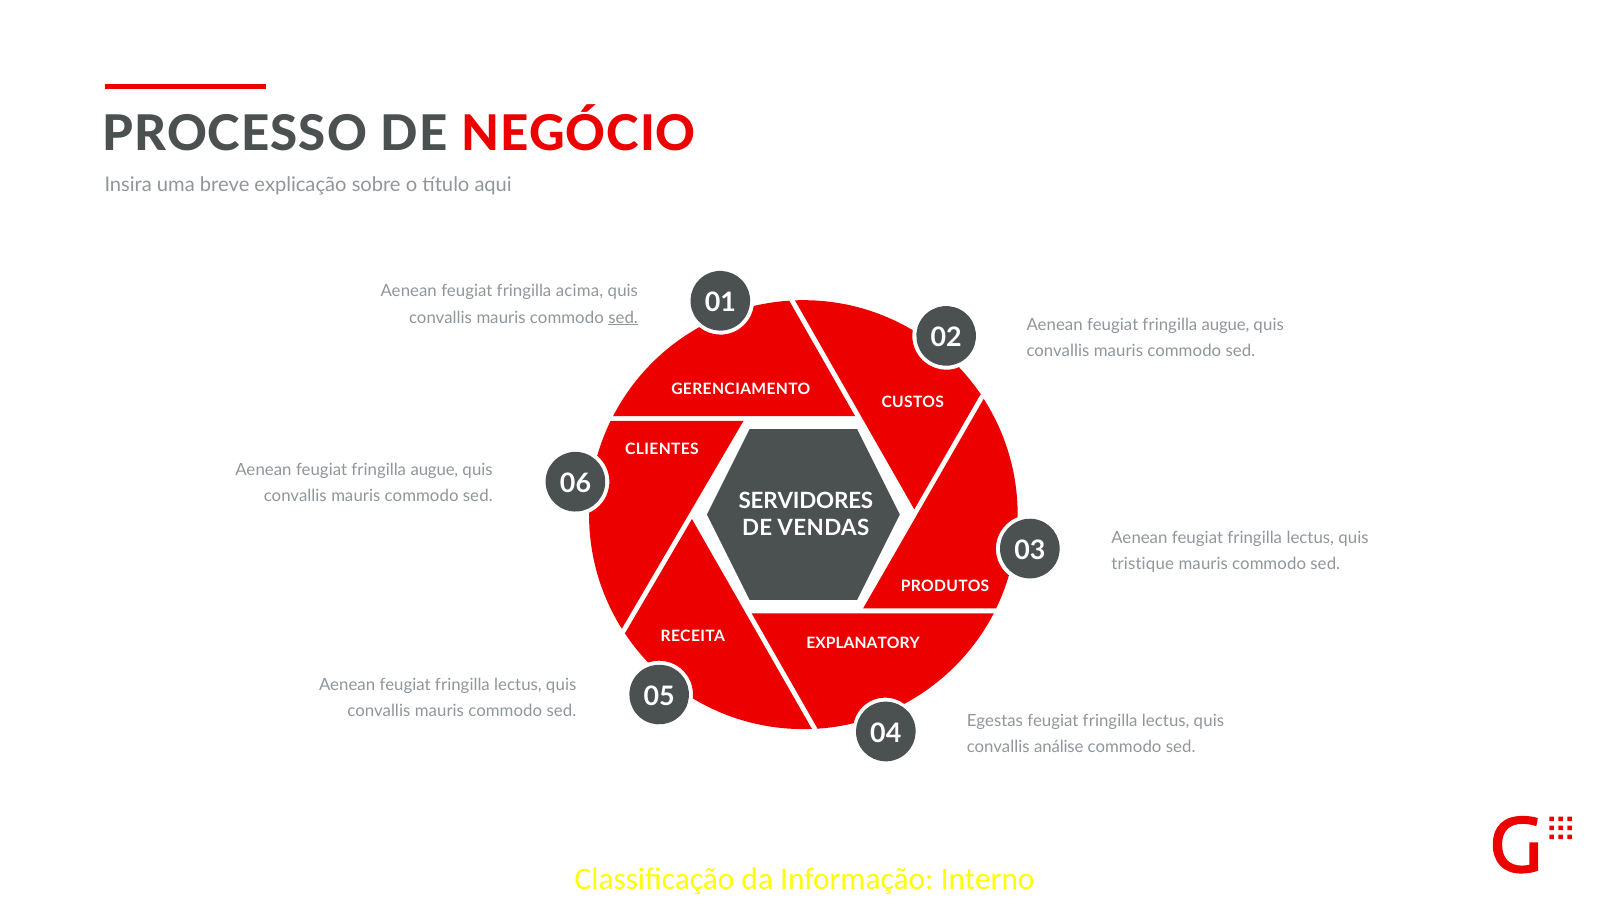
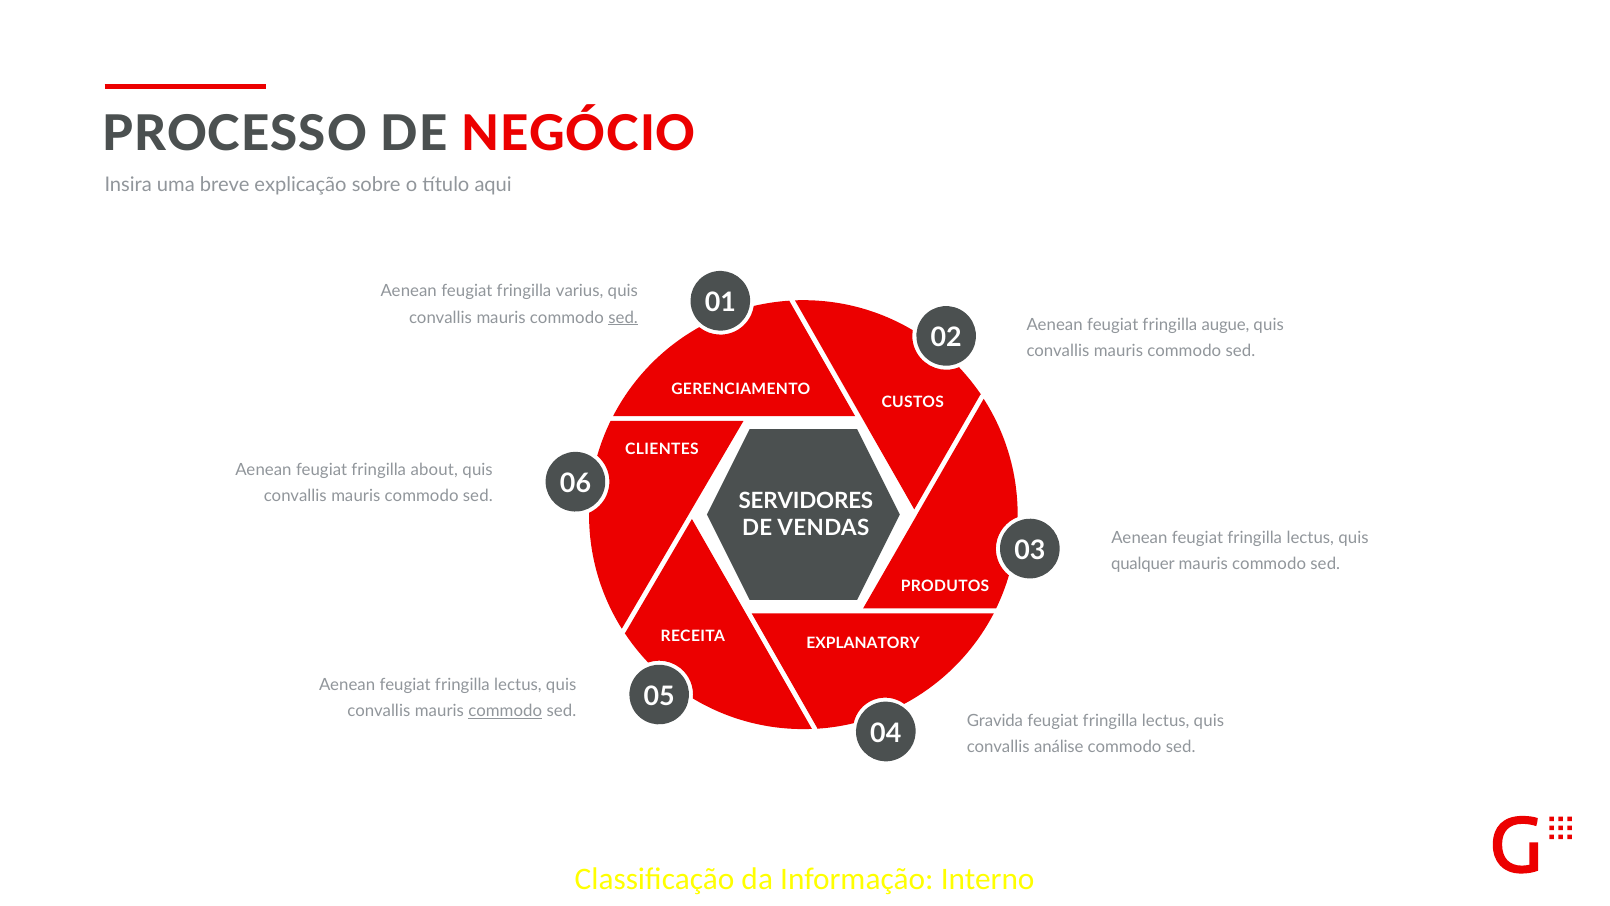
acima: acima -> varius (580, 291)
augue: augue -> about (434, 470)
tristique: tristique -> qualquer (1143, 563)
commodo underline: none -> present (505, 711)
Egestas: Egestas -> Gravida (995, 720)
